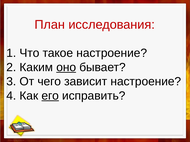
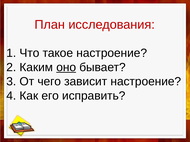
его underline: present -> none (50, 96)
